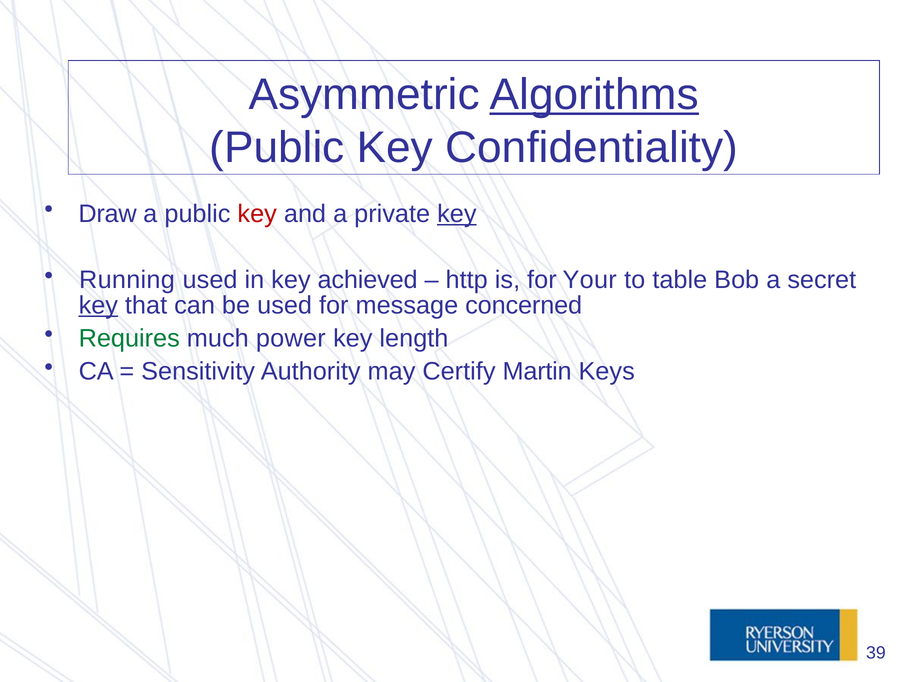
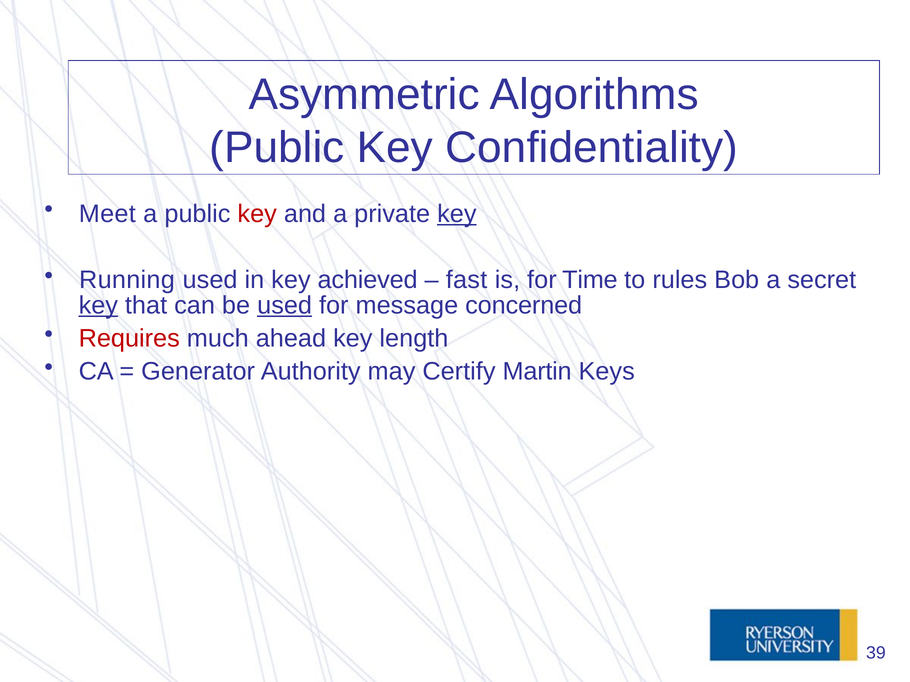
Algorithms underline: present -> none (594, 95)
Draw: Draw -> Meet (107, 214)
http: http -> fast (467, 280)
Your: Your -> Time (590, 280)
table: table -> rules (680, 280)
used underline: none -> present (285, 305)
Requires colour: green -> red (129, 339)
power: power -> ahead (291, 339)
Sensitivity: Sensitivity -> Generator (198, 372)
